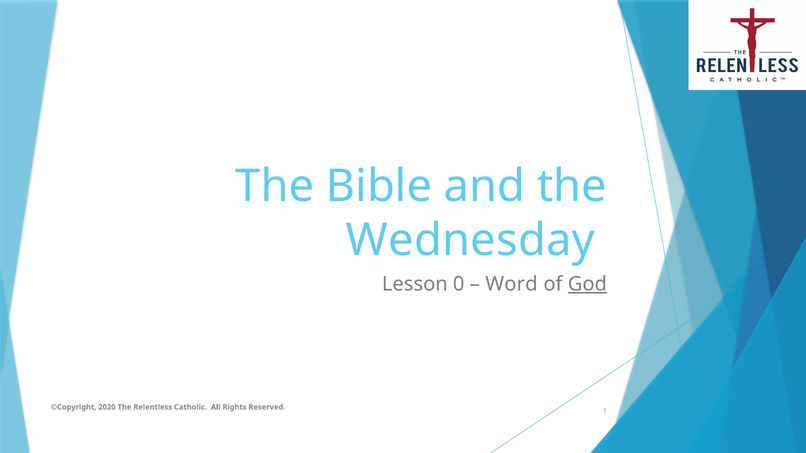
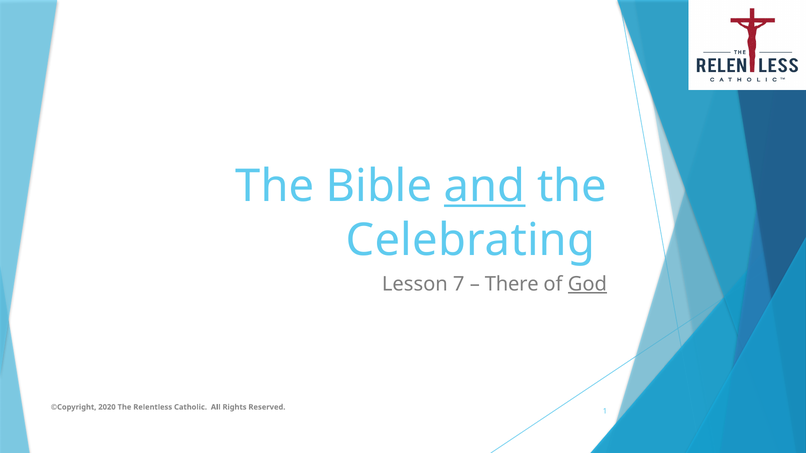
and underline: none -> present (485, 186)
Wednesday: Wednesday -> Celebrating (470, 241)
0: 0 -> 7 (459, 284)
Word: Word -> There (512, 284)
